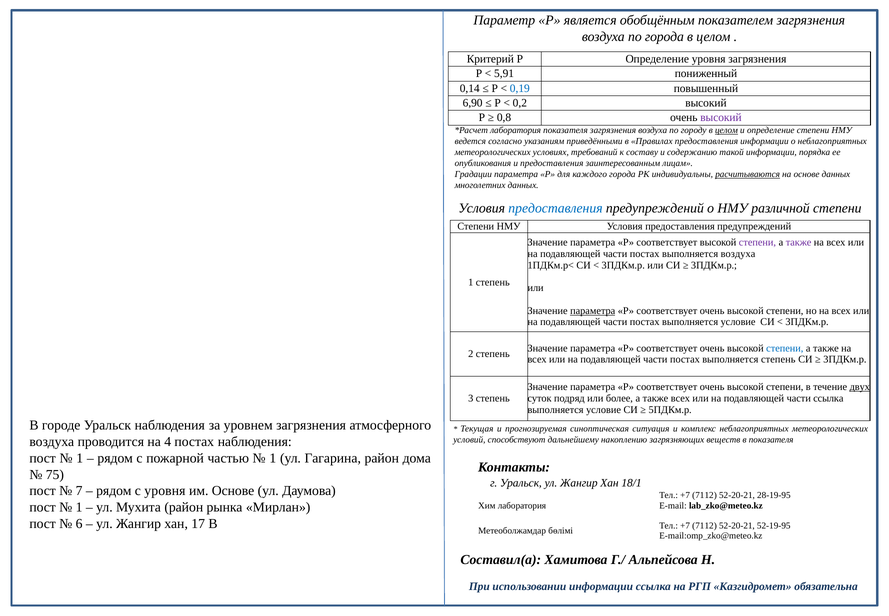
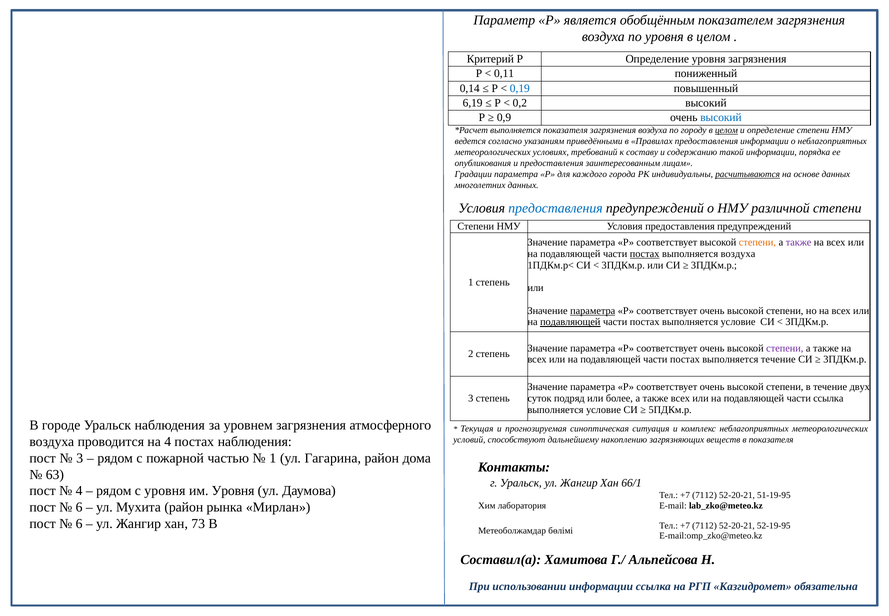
по города: города -> уровня (664, 37)
5,91: 5,91 -> 0,11 (504, 74)
6,90: 6,90 -> 6,19 (473, 103)
0,8: 0,8 -> 0,9 (504, 118)
высокий colour: purple -> blue (721, 118)
лаборатория: лаборатория -> выполняется (516, 130)
степени colour: purple -> orange (757, 242)
постах underline: none -> present (645, 254)
подавляющей underline: none -> present (570, 322)
степени colour: blue -> purple (785, 348)
выполняется степень: степень -> течение (778, 359)
двух underline: present -> none (860, 387)
1: 1 -> 3 (80, 458)
75: 75 -> 63 (55, 474)
18/1: 18/1 -> 66/1 (632, 483)
7: 7 -> 4 (79, 491)
им Основе: Основе -> Уровня (233, 491)
28-19-95: 28-19-95 -> 51-19-95 (774, 495)
1: 1 -> 6 (79, 507)
17: 17 -> 73 (198, 523)
